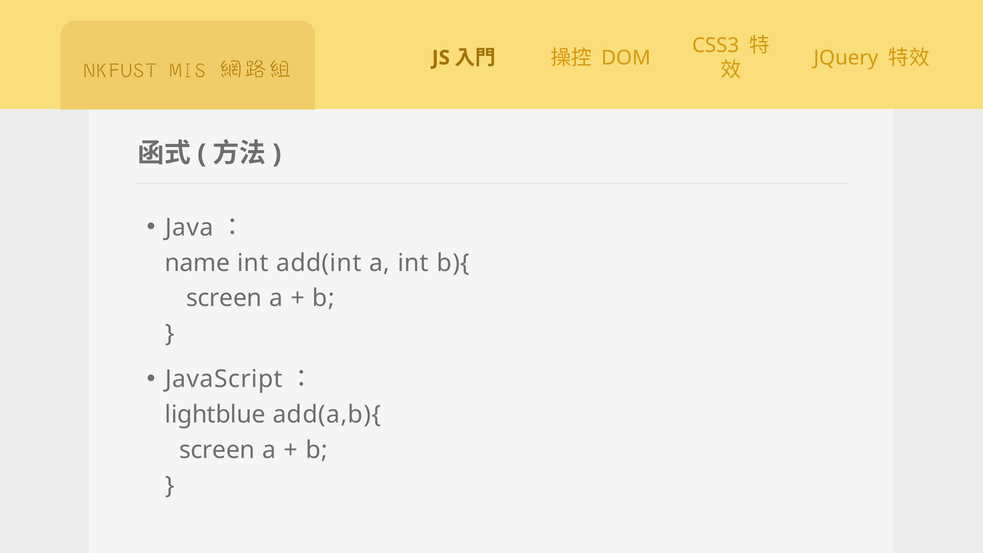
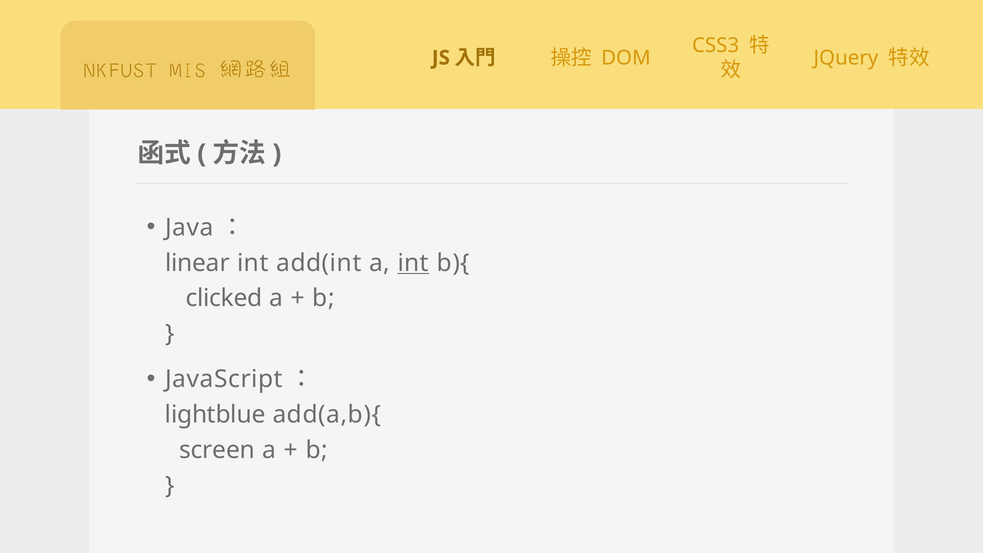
name: name -> linear (197, 263)
int underline: none -> present (413, 263)
screen: screen -> clicked (224, 298)
